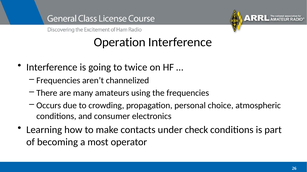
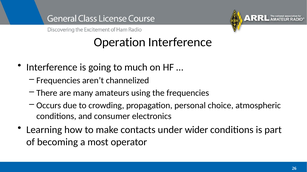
twice: twice -> much (136, 67)
check: check -> wider (196, 130)
